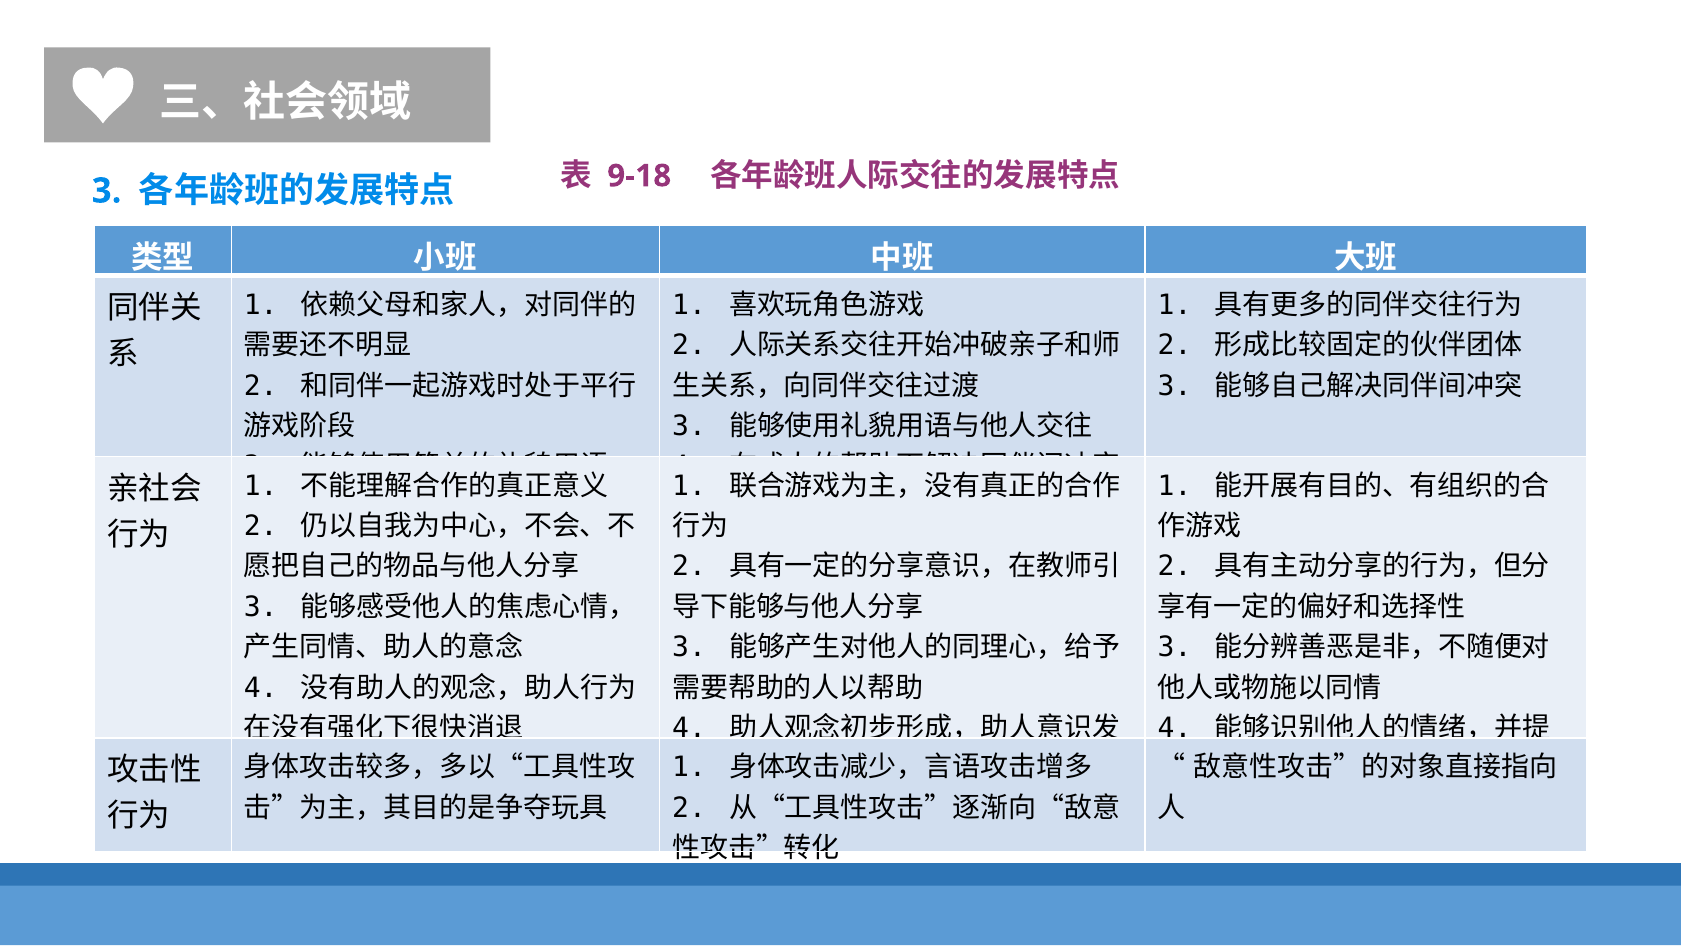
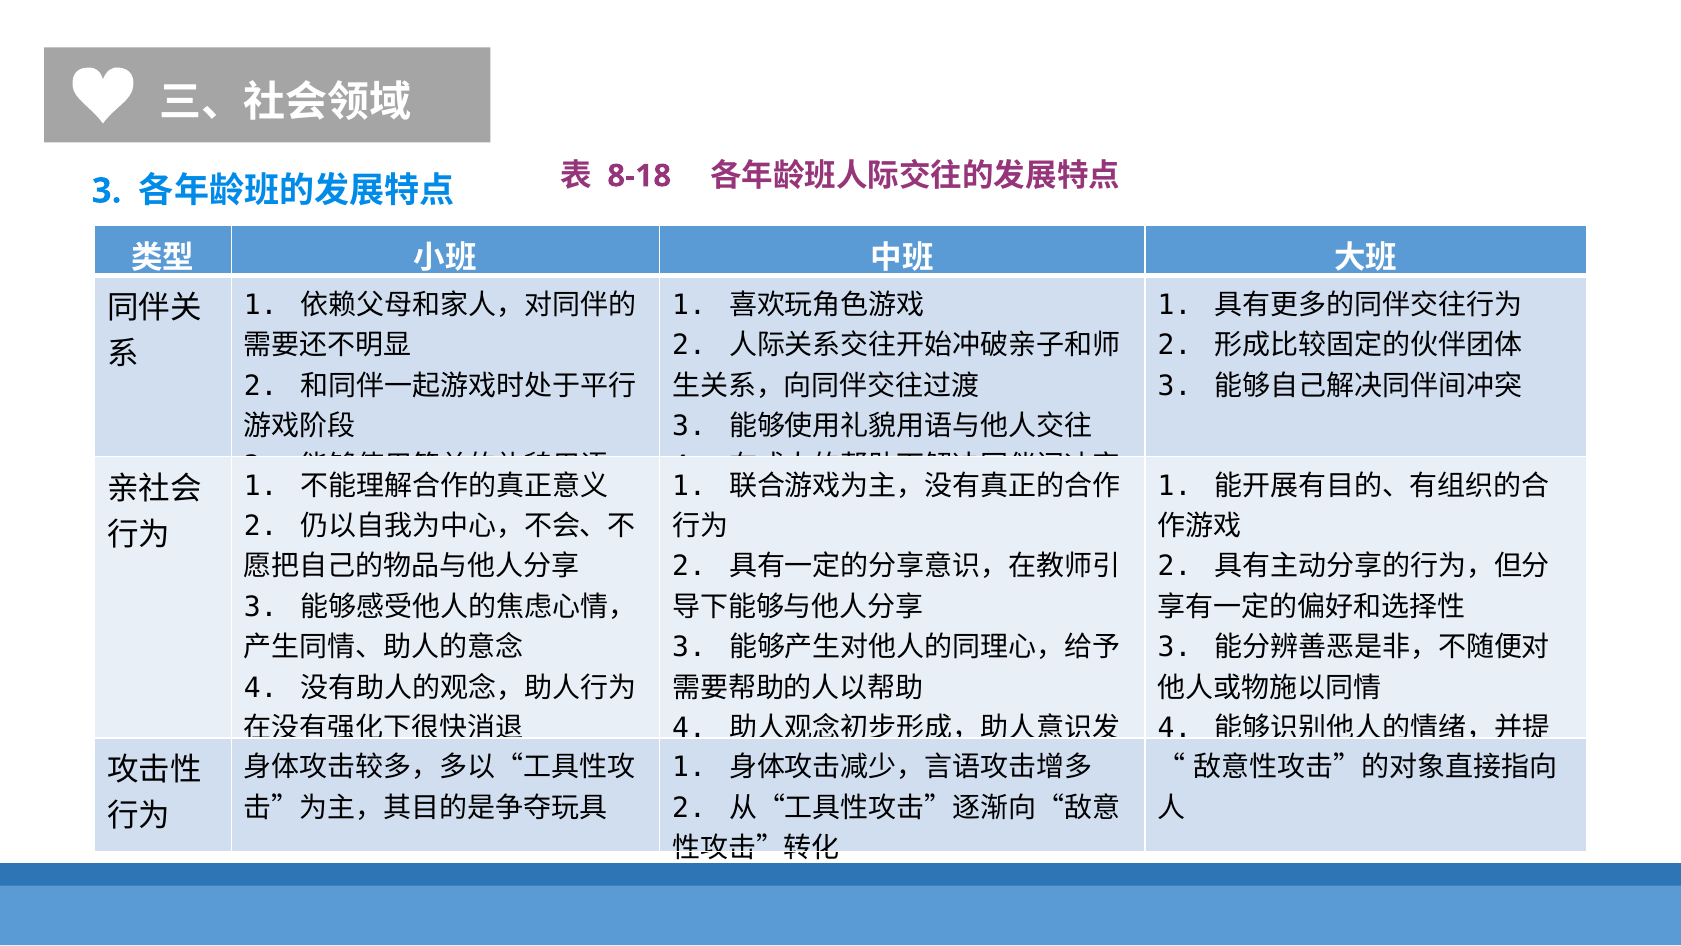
9-18: 9-18 -> 8-18 (639, 176)
